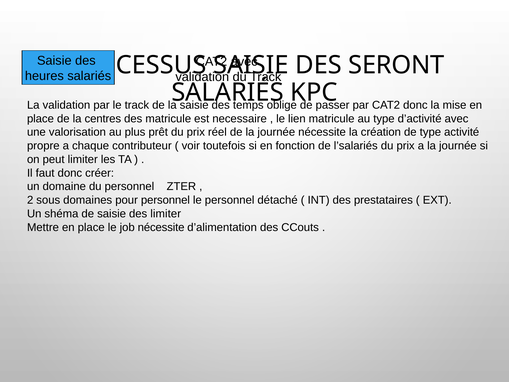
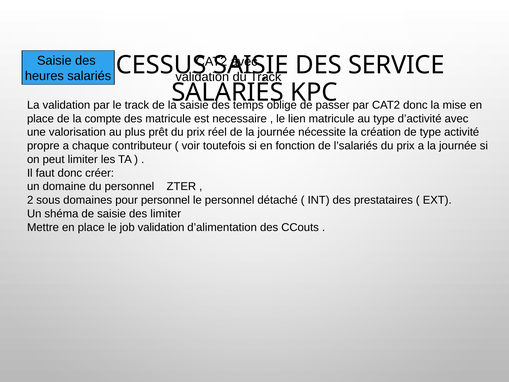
SERONT: SERONT -> SERVICE (396, 65)
centres: centres -> compte (103, 119)
job nécessite: nécessite -> validation (161, 227)
